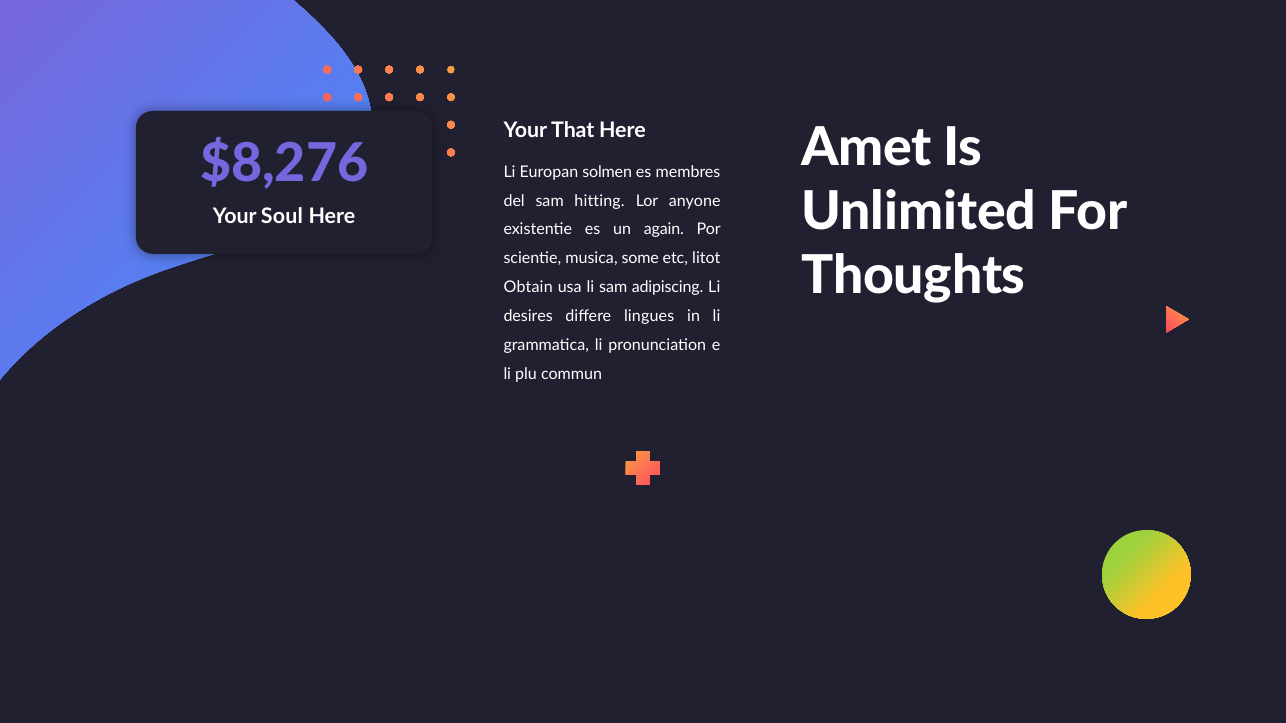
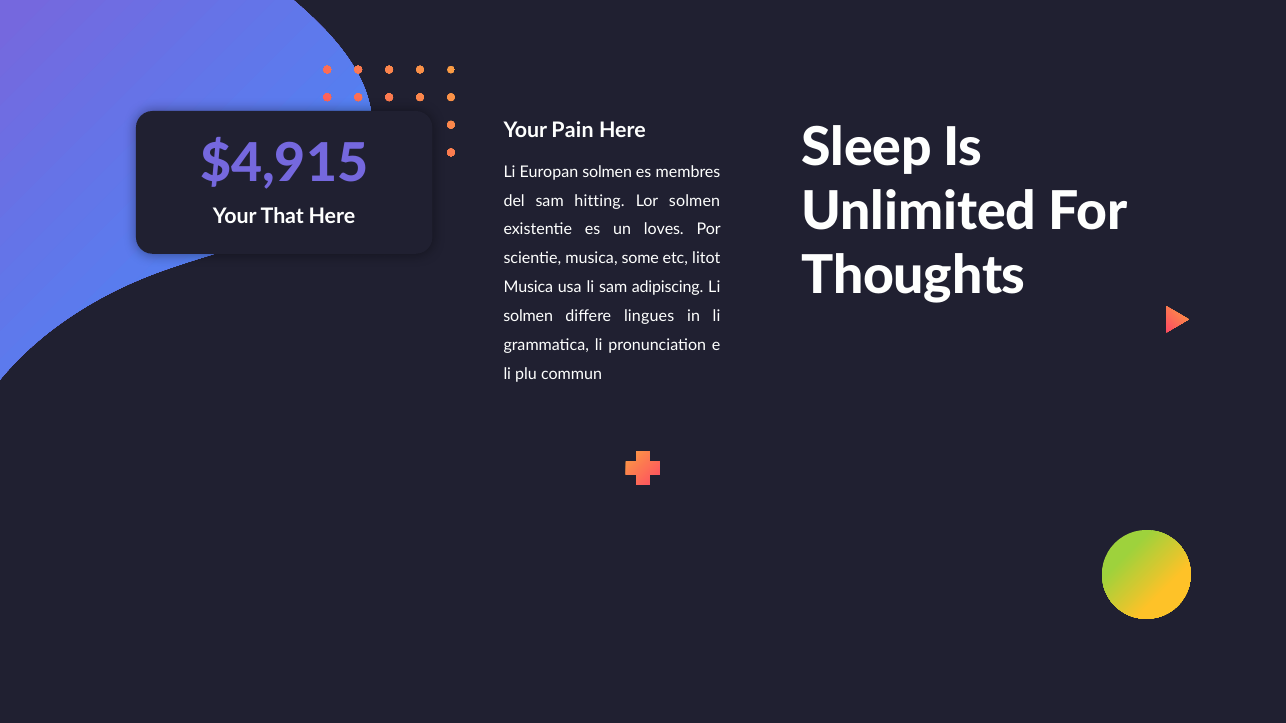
That: That -> Pain (573, 131)
Amet: Amet -> Sleep (867, 148)
$8,276: $8,276 -> $4,915 (284, 164)
Lor anyone: anyone -> solmen (695, 201)
Soul: Soul -> That (282, 217)
again: again -> loves (664, 230)
Obtain: Obtain -> Musica (528, 288)
desires: desires -> solmen (528, 317)
